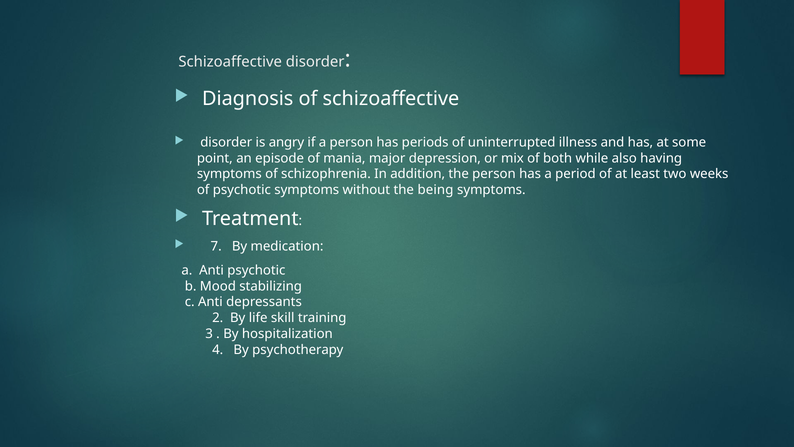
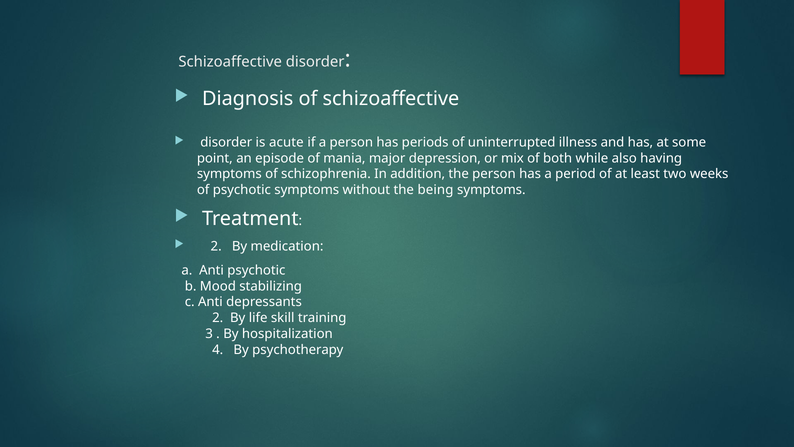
angry: angry -> acute (286, 142)
7: 7 -> 2 (216, 246)
